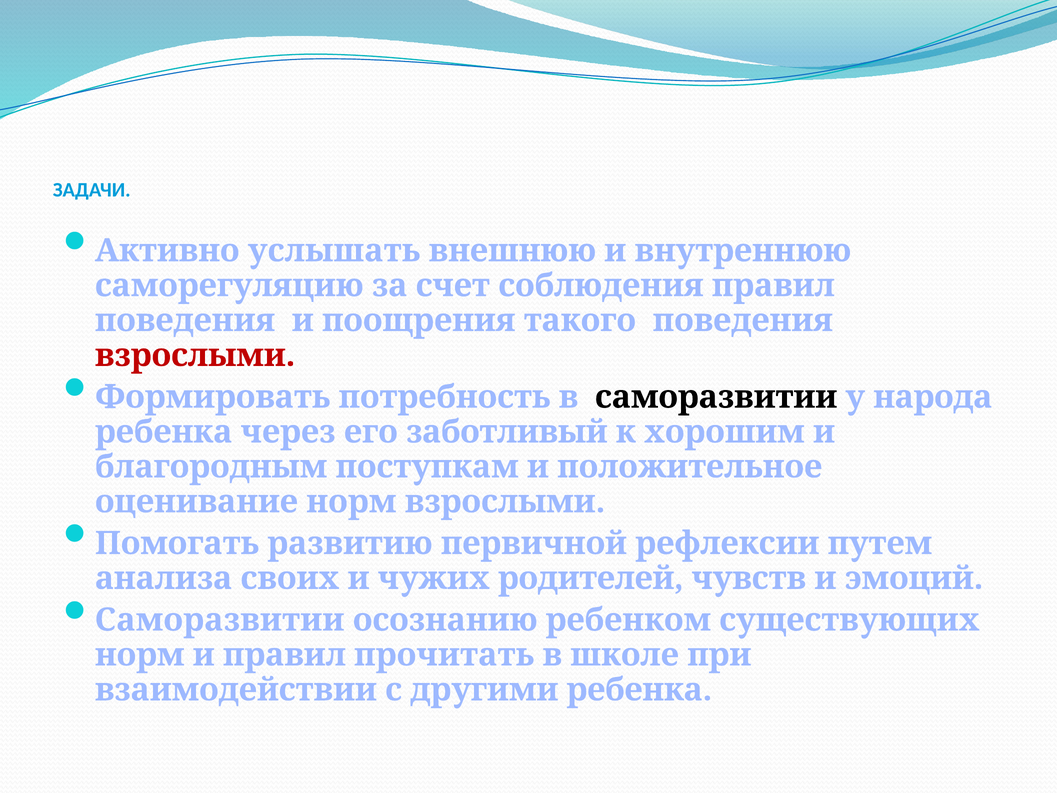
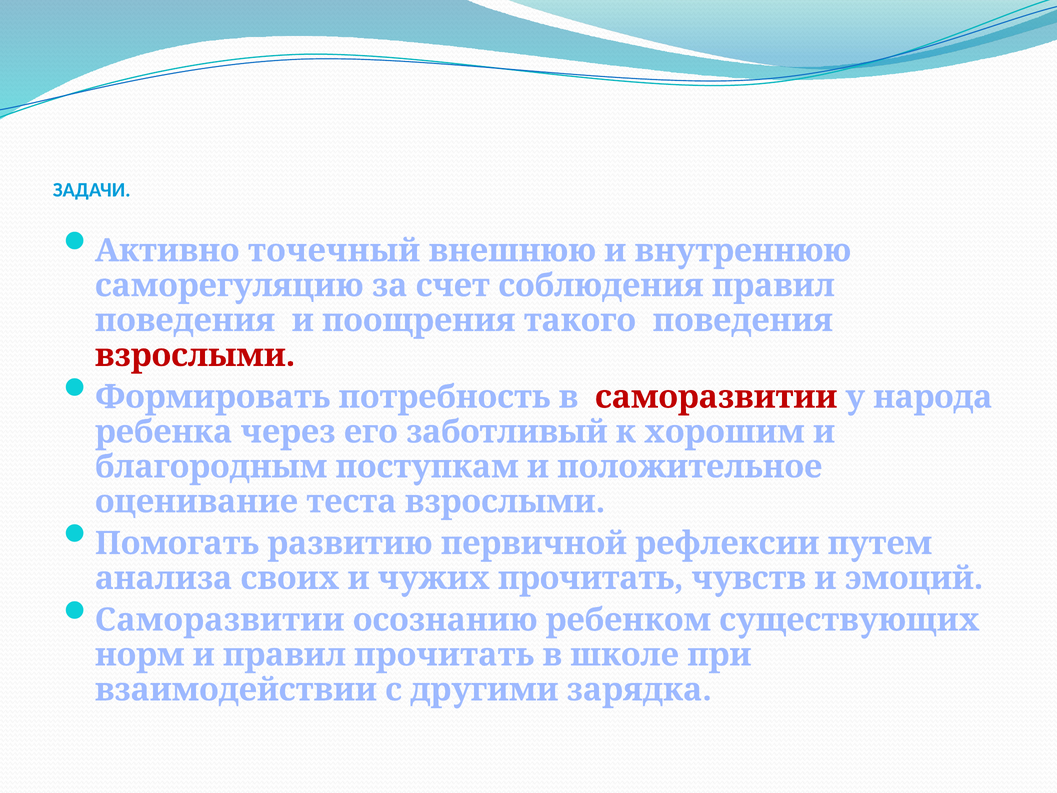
услышать: услышать -> точечный (334, 251)
саморазвитии colour: black -> red (716, 397)
оценивание норм: норм -> теста (351, 501)
чужих родителей: родителей -> прочитать (591, 578)
другими ребенка: ребенка -> зарядка (639, 690)
